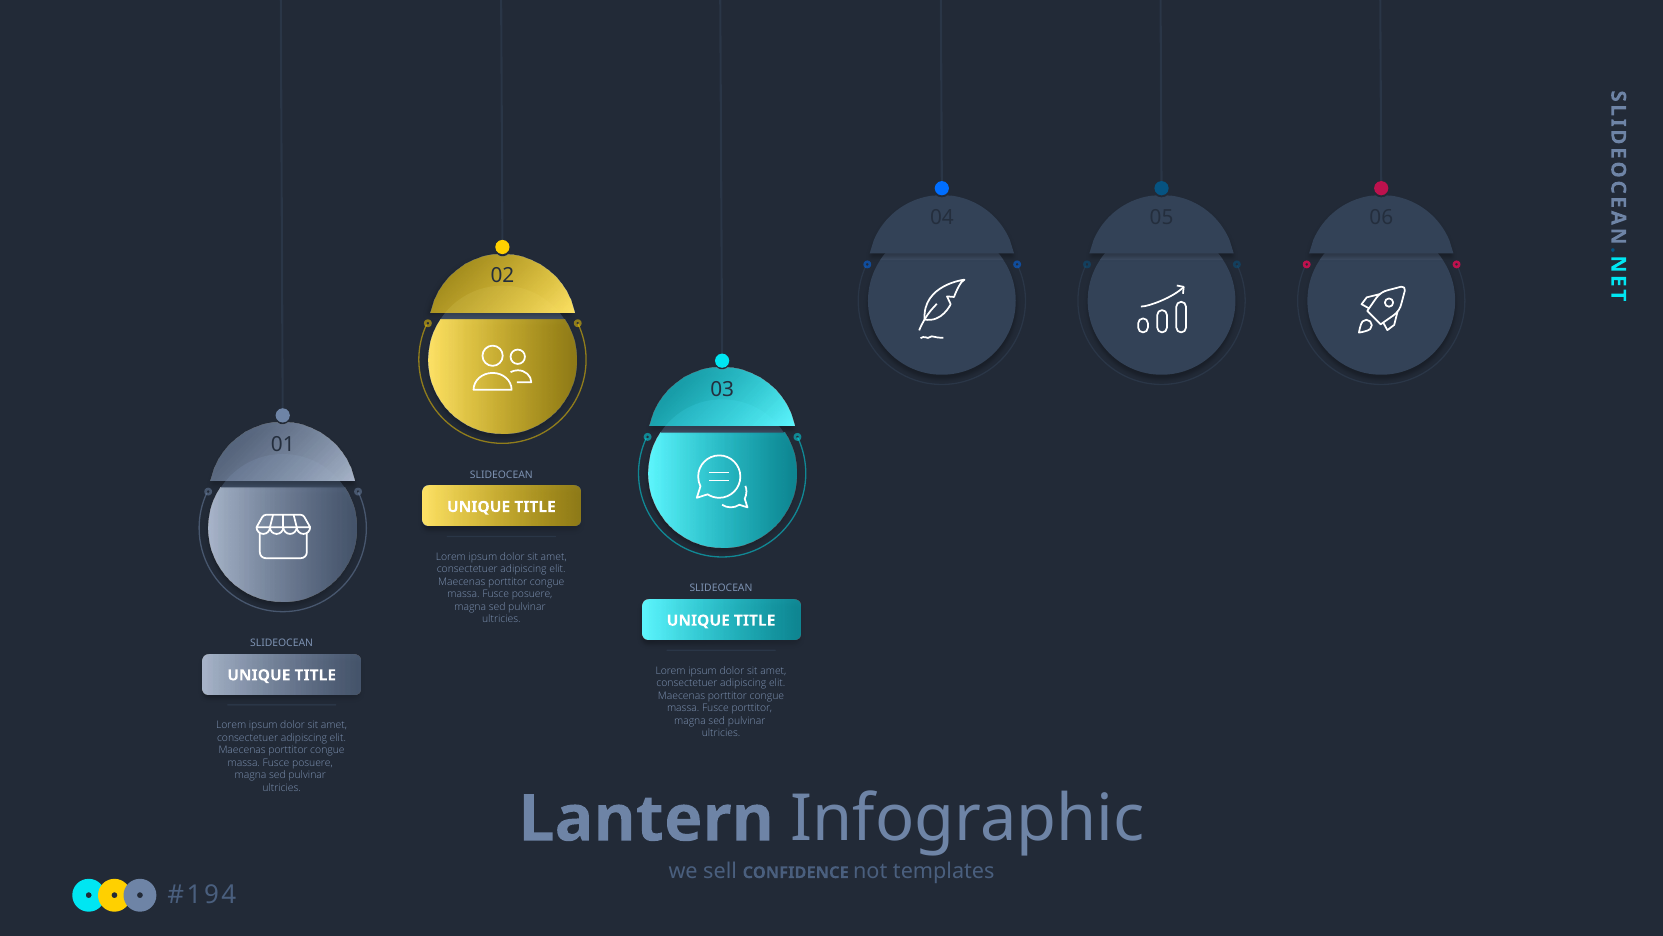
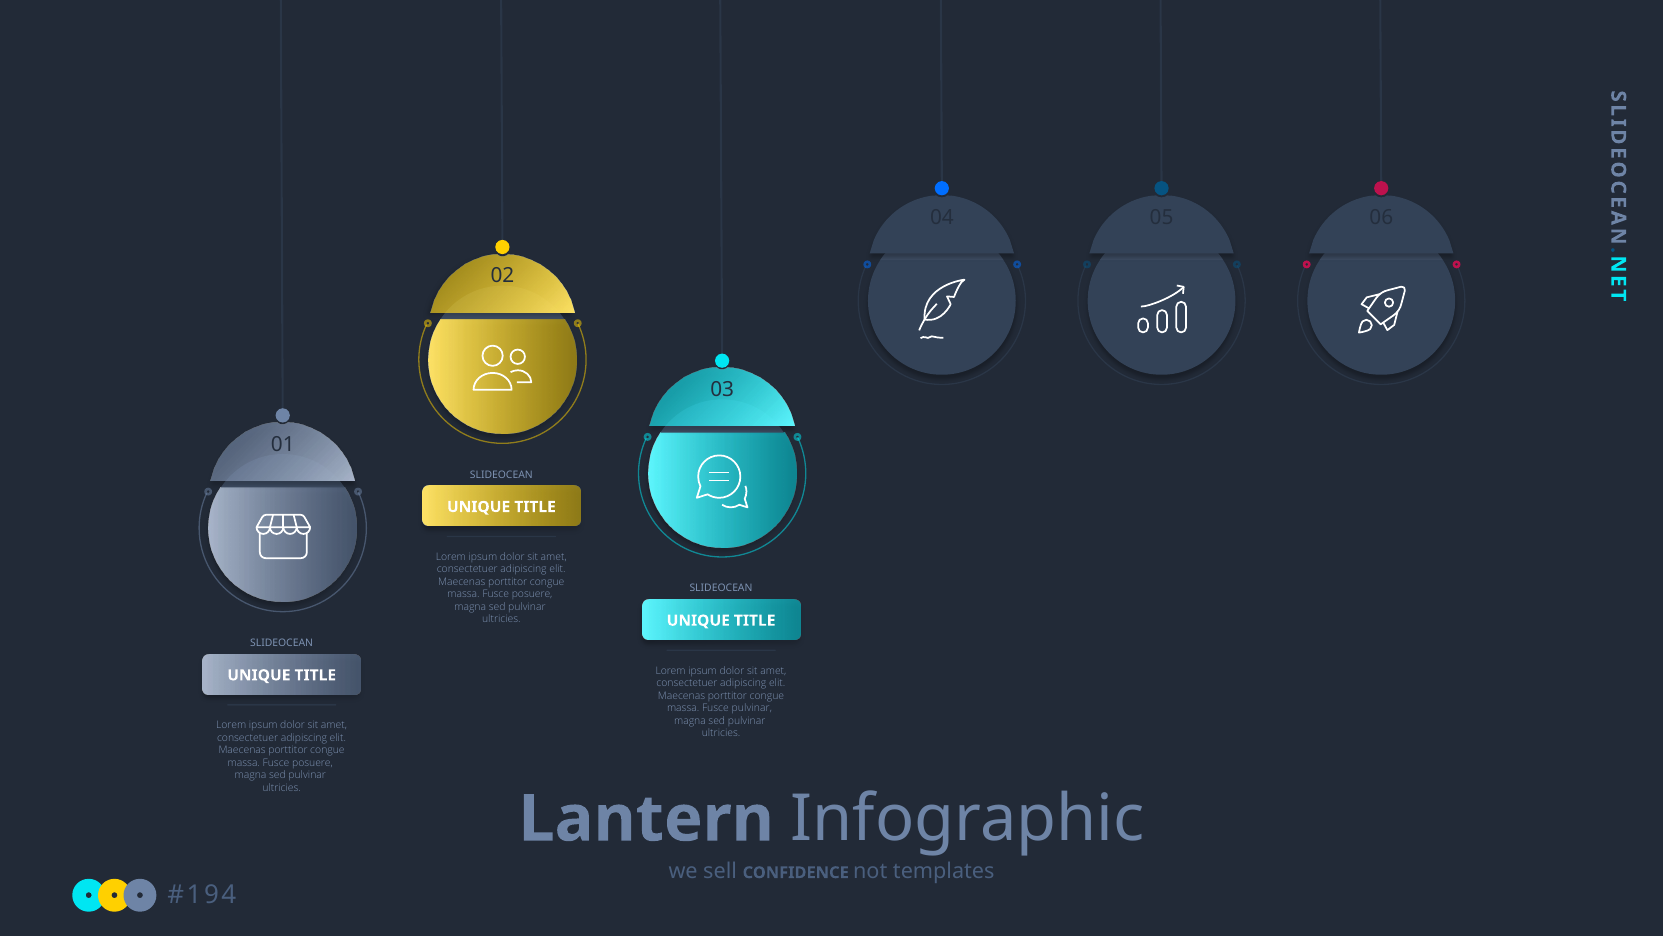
Fusce porttitor: porttitor -> pulvinar (752, 708)
